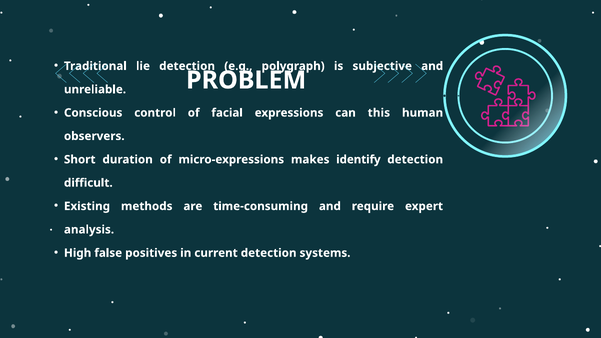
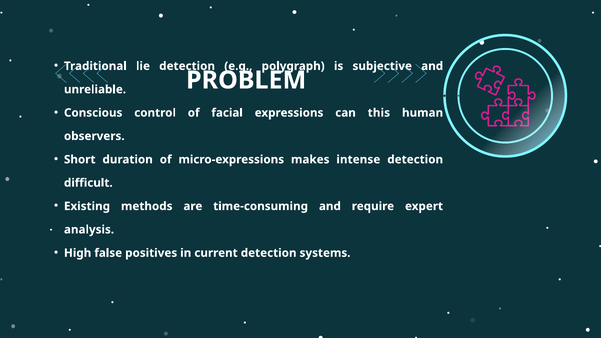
identify: identify -> intense (358, 160)
